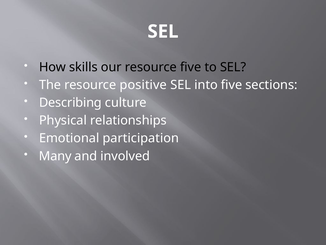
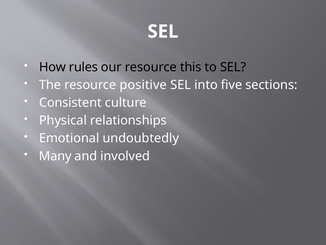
skills: skills -> rules (83, 67)
resource five: five -> this (191, 67)
Describing: Describing -> Consistent (70, 103)
participation: participation -> undoubtedly (141, 138)
